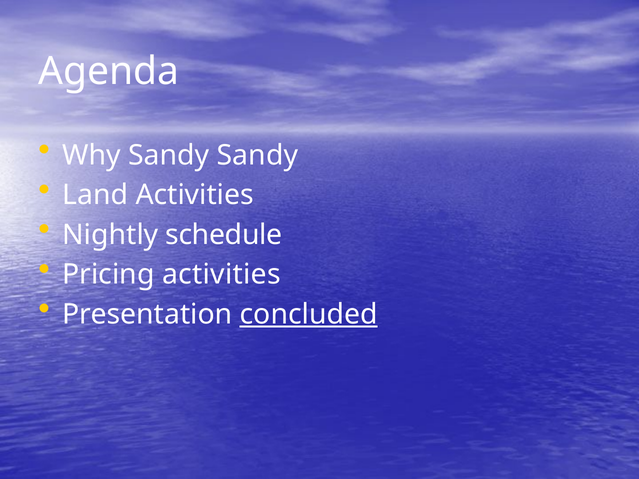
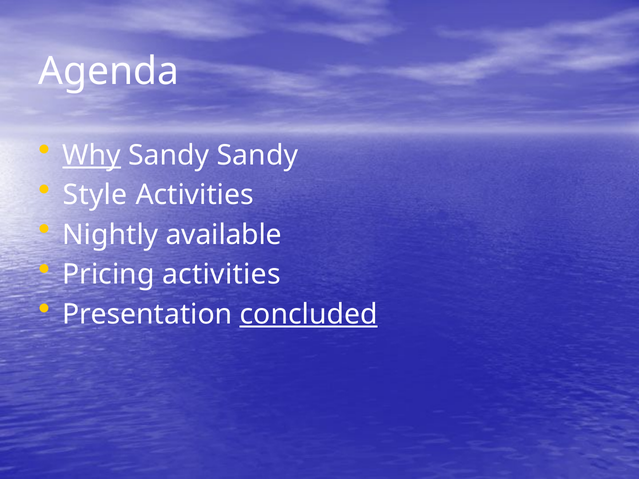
Why underline: none -> present (92, 155)
Land: Land -> Style (95, 195)
schedule: schedule -> available (224, 235)
